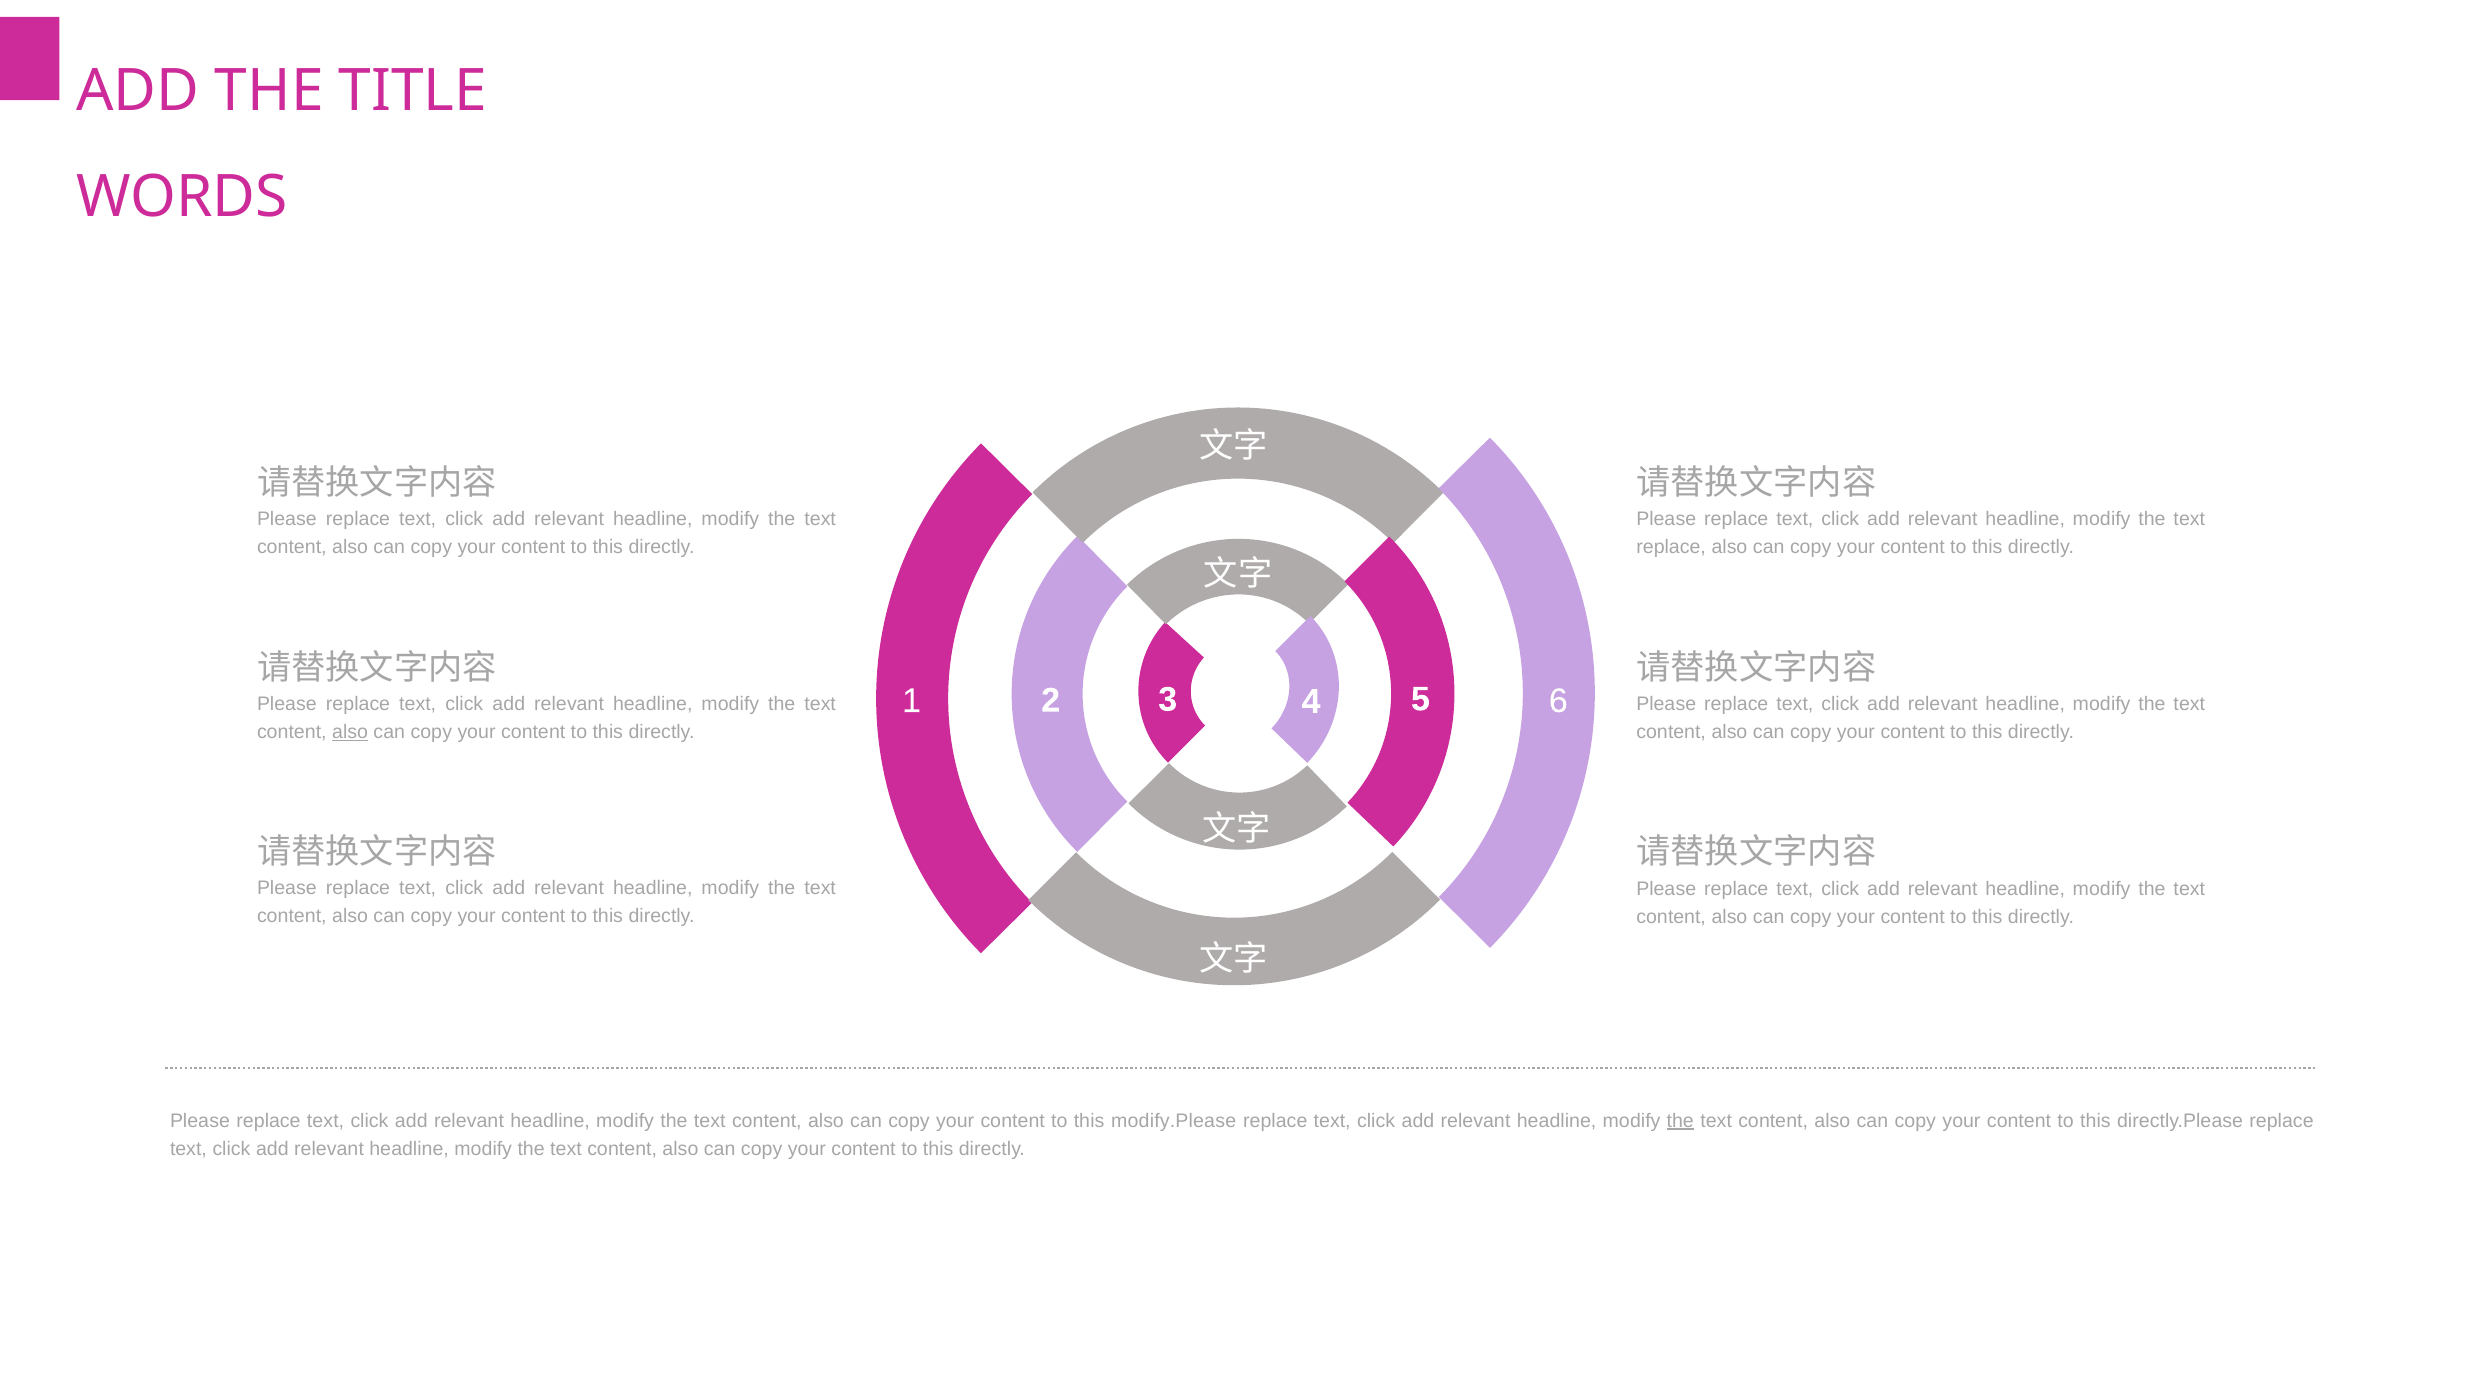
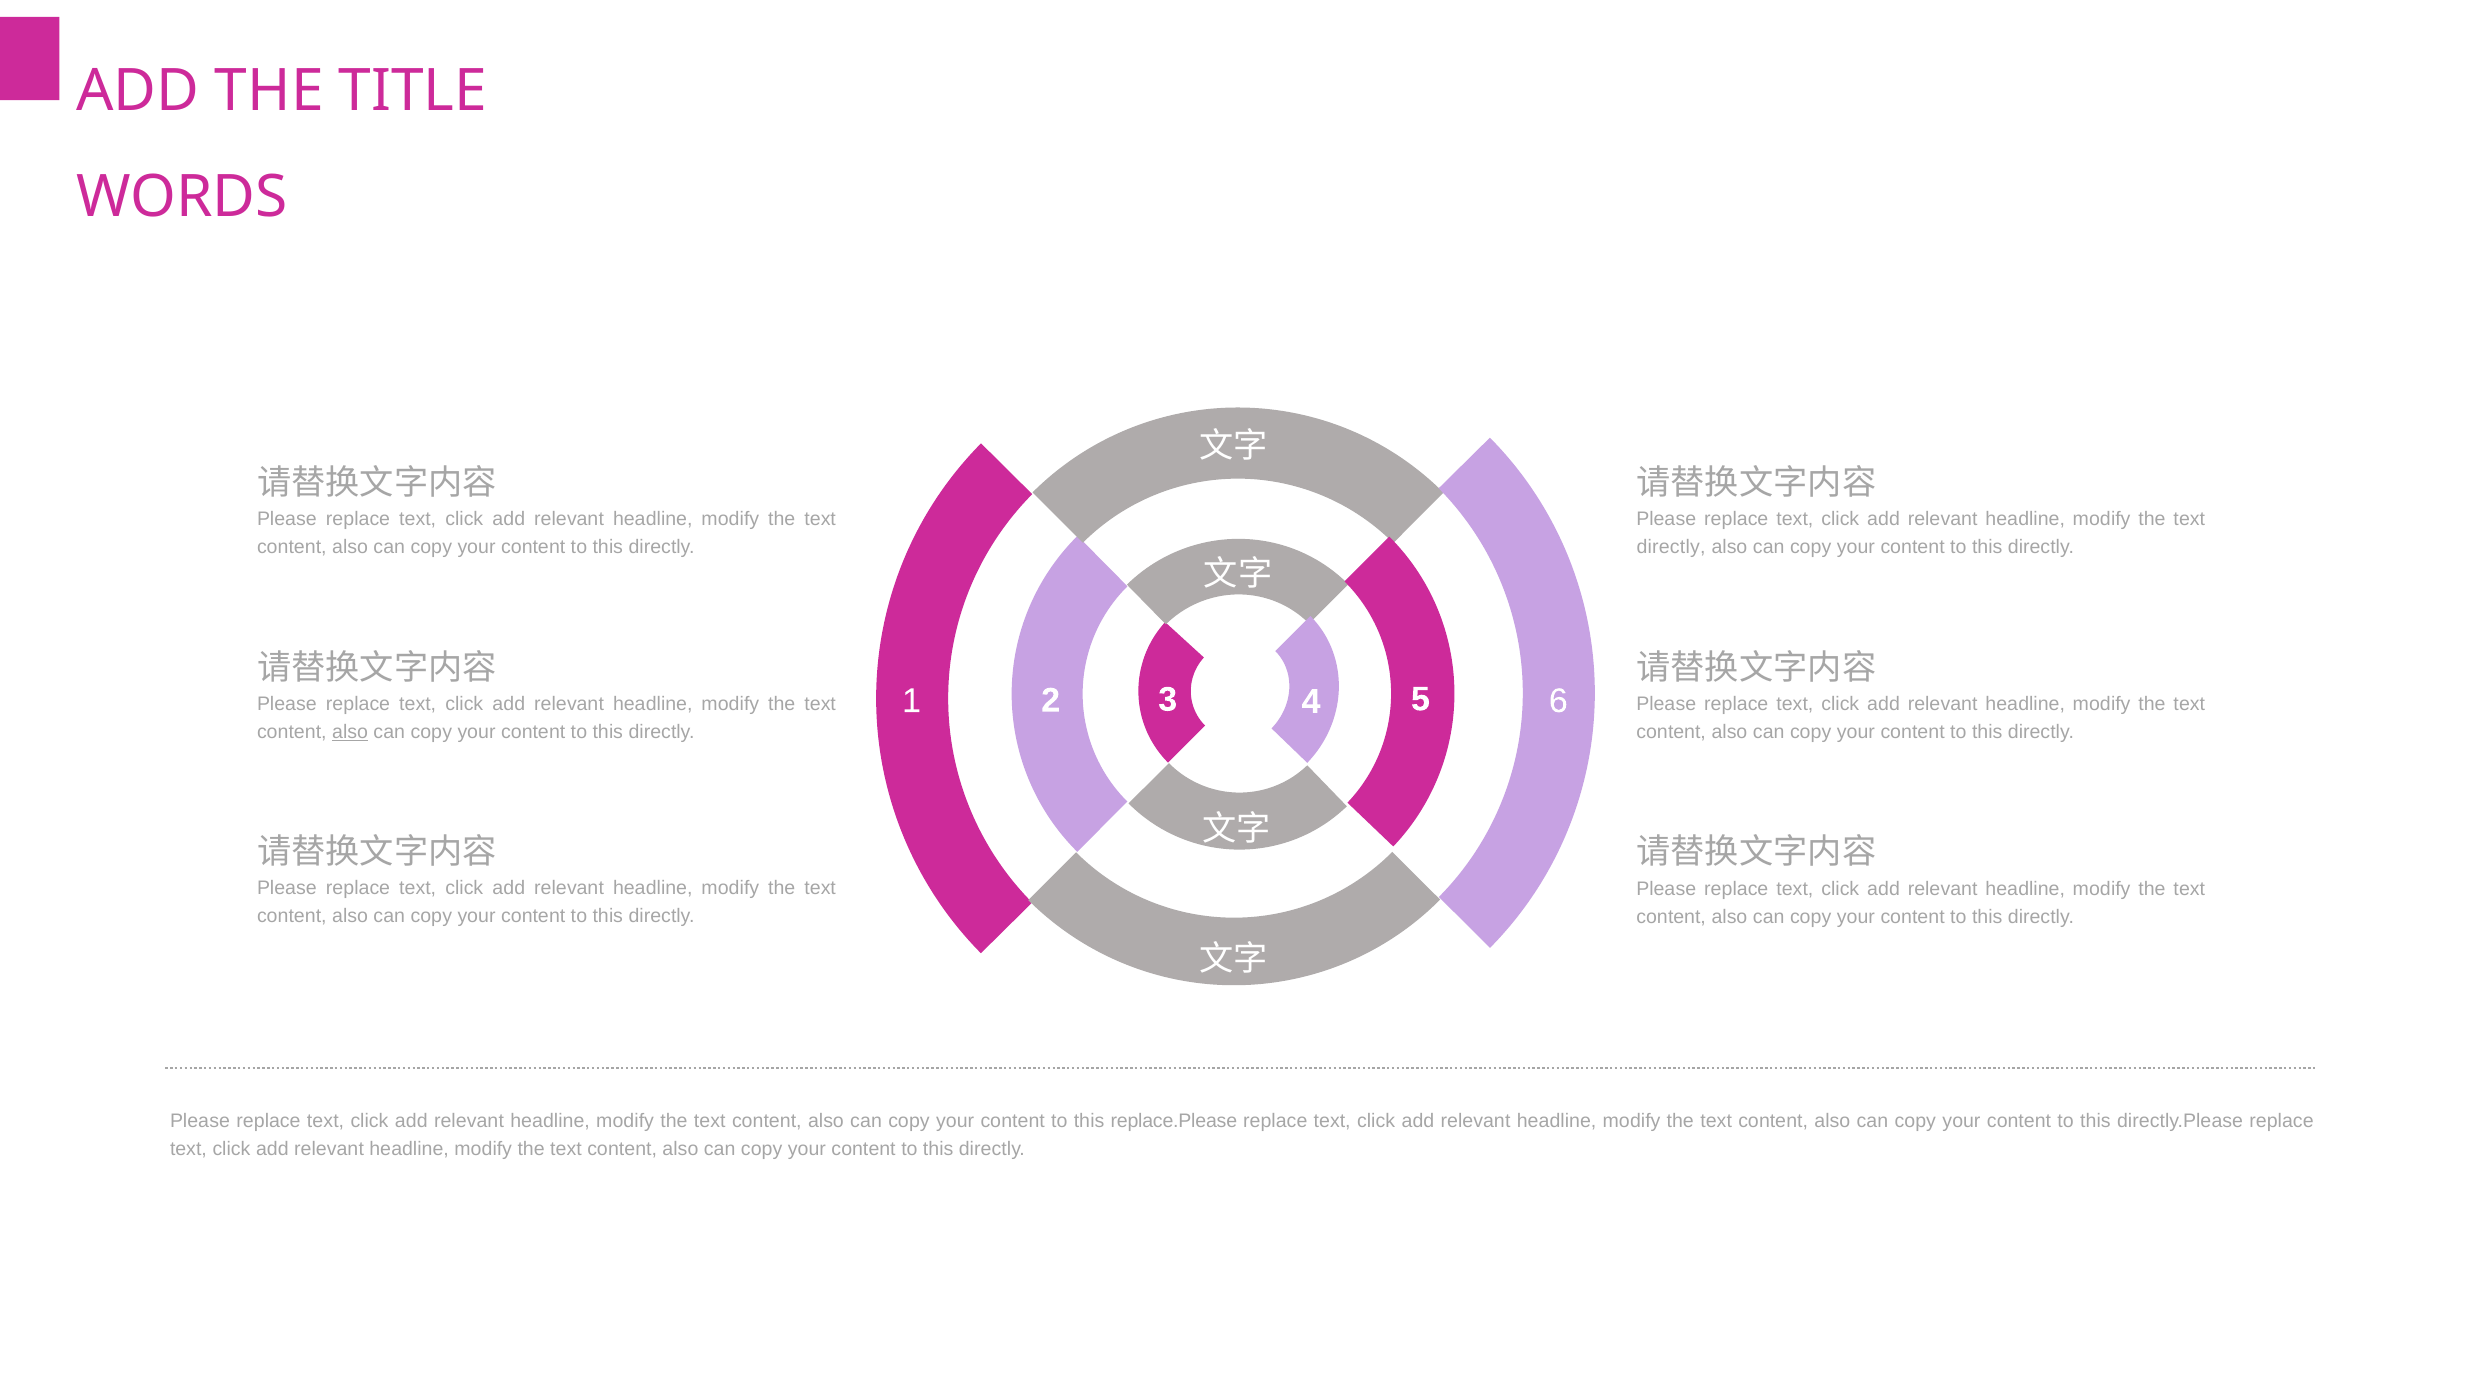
replace: replace -> directly (1671, 547)
modify.Please: modify.Please -> replace.Please (1174, 1120)
the underline: present -> none (1680, 1120)
